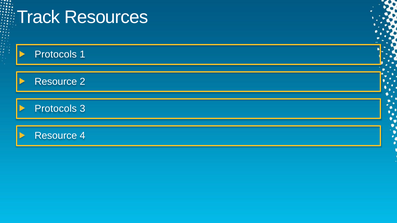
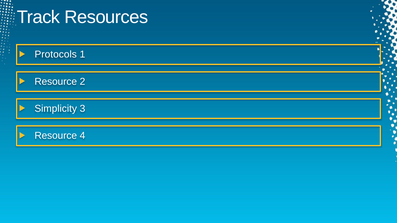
Protocols: Protocols -> Simplicity (56, 109)
